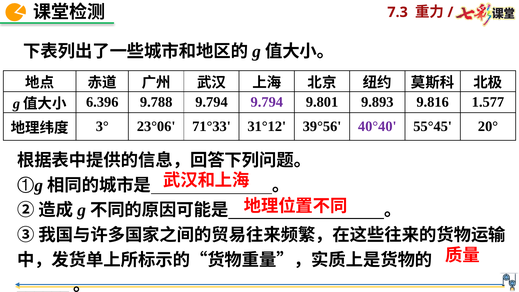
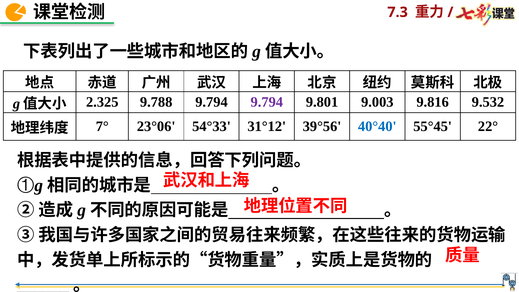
6.396: 6.396 -> 2.325 (102, 102)
9.893: 9.893 -> 9.003 (377, 102)
1.577: 1.577 -> 9.532 (488, 102)
3°: 3° -> 7° (102, 127)
71°33: 71°33 -> 54°33 (211, 127)
40°40 colour: purple -> blue (377, 127)
20°: 20° -> 22° (488, 127)
